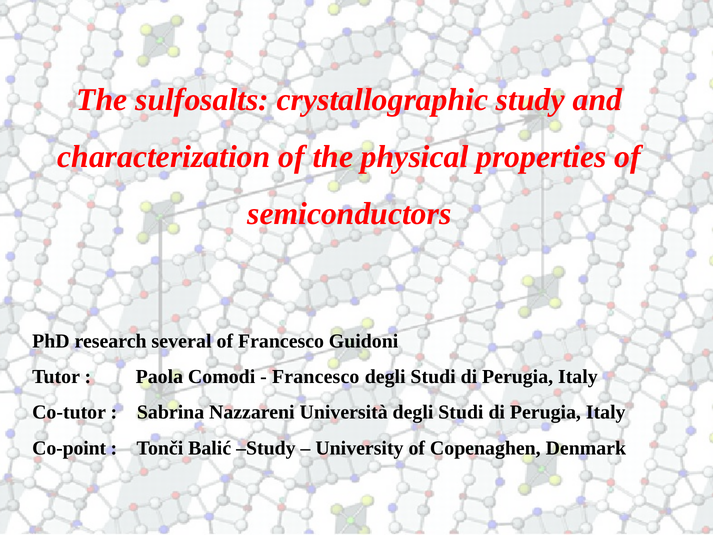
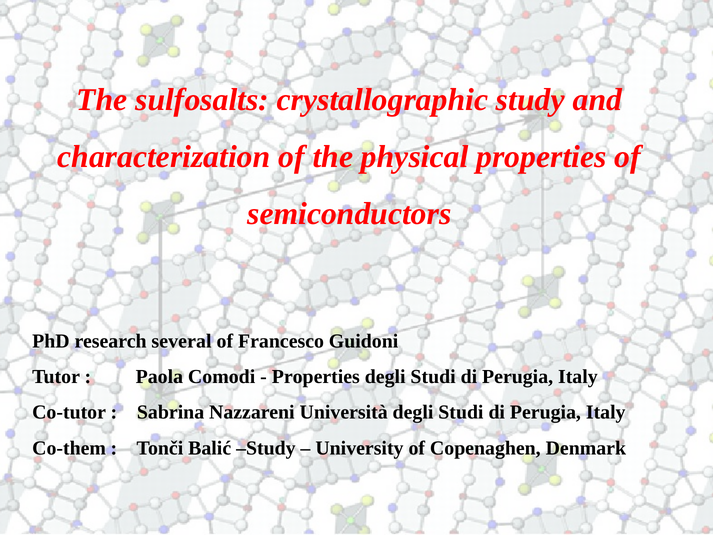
Francesco: Francesco -> Properties (316, 377)
Co-point: Co-point -> Co-them (69, 448)
